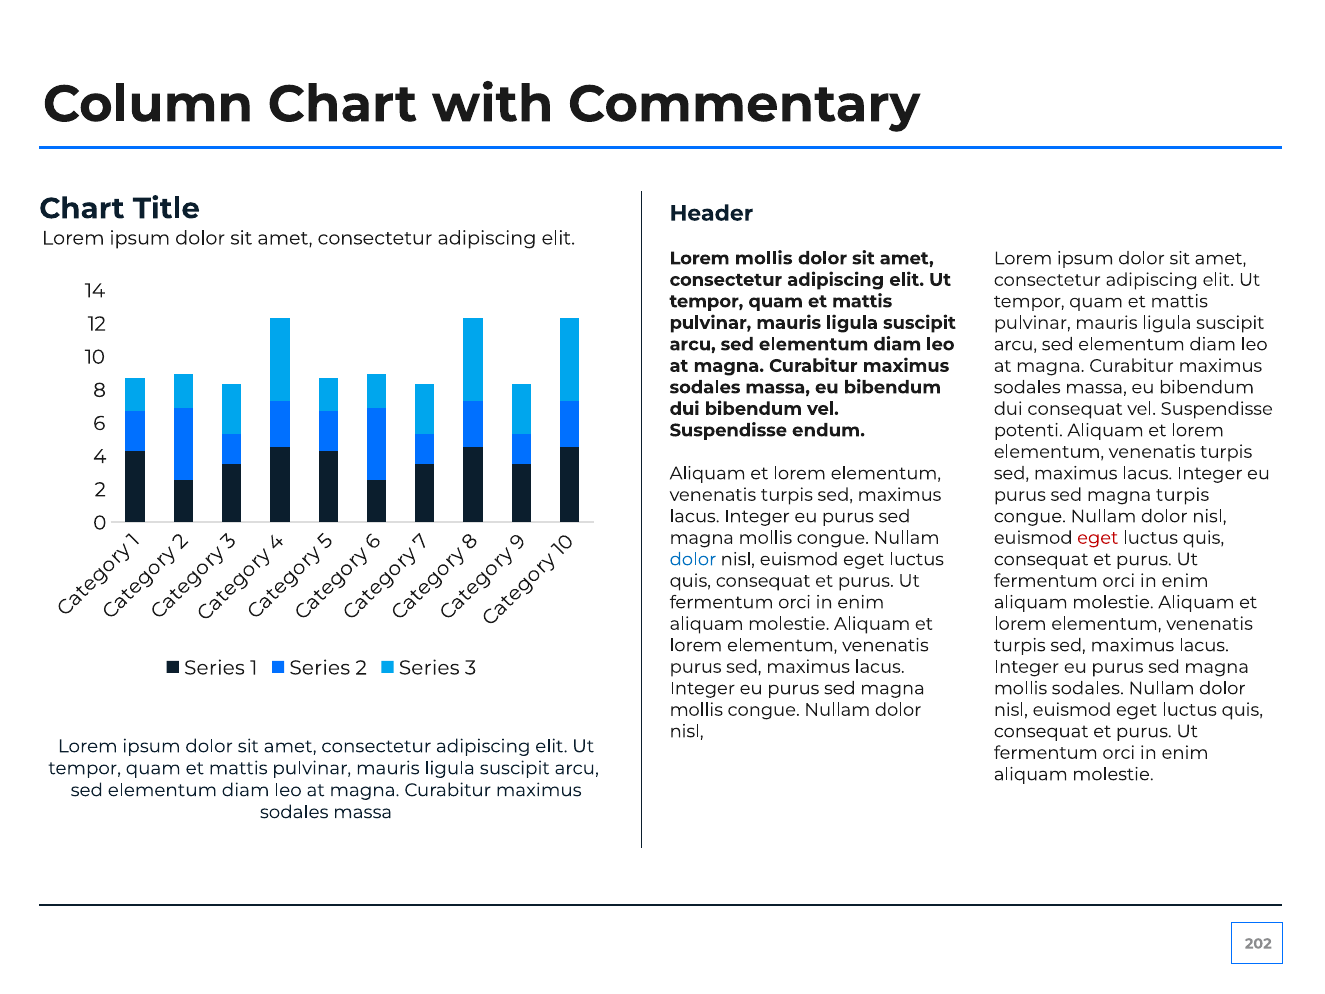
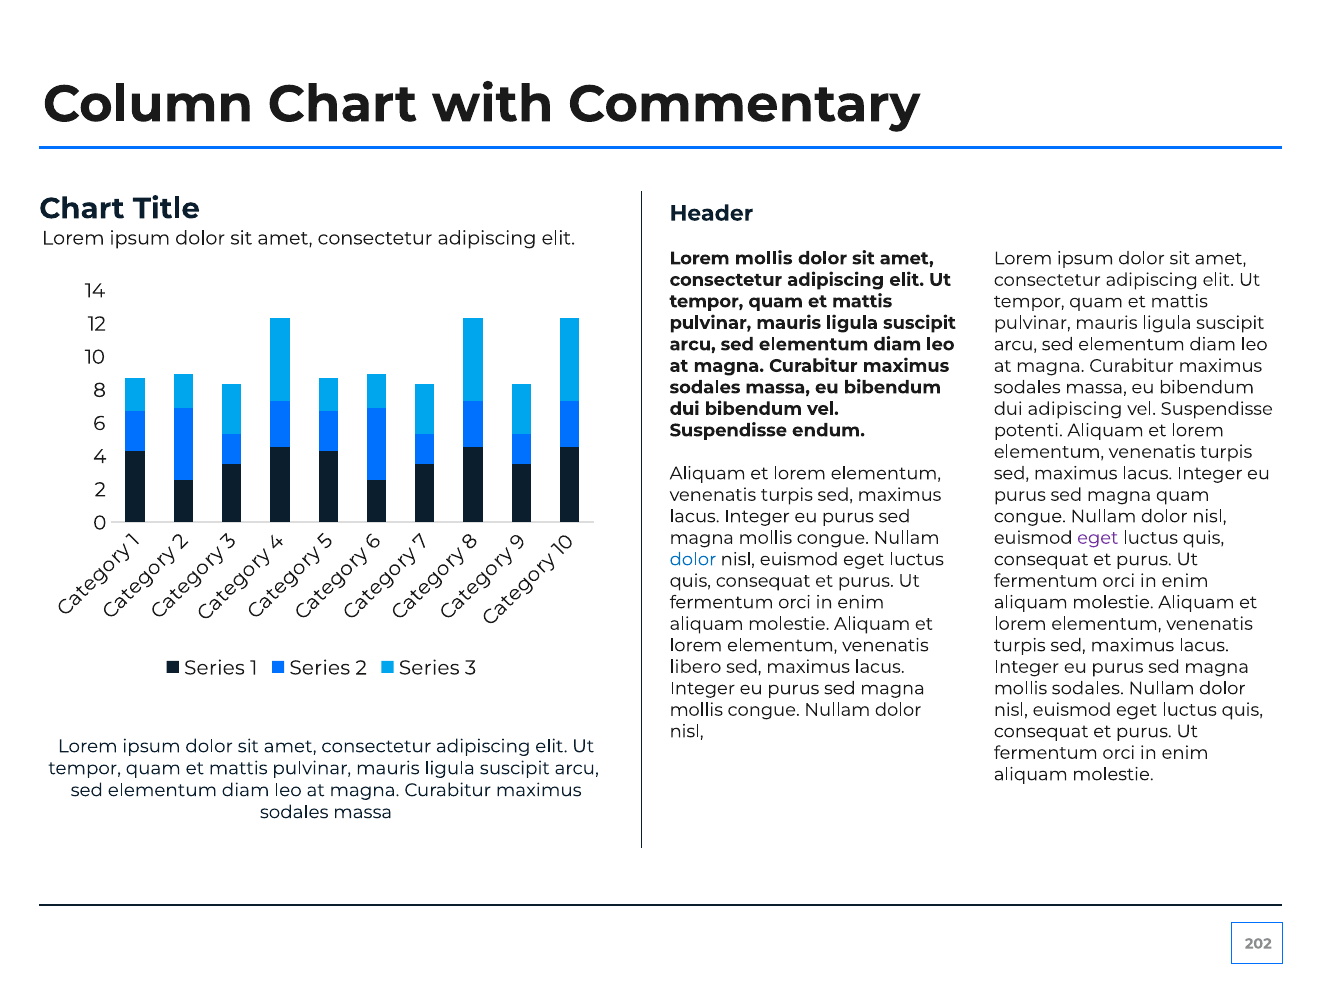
dui consequat: consequat -> adipiscing (1075, 409)
magna turpis: turpis -> quam (1183, 495)
eget colour: red -> purple (1098, 538)
purus: purus -> libero (695, 667)
